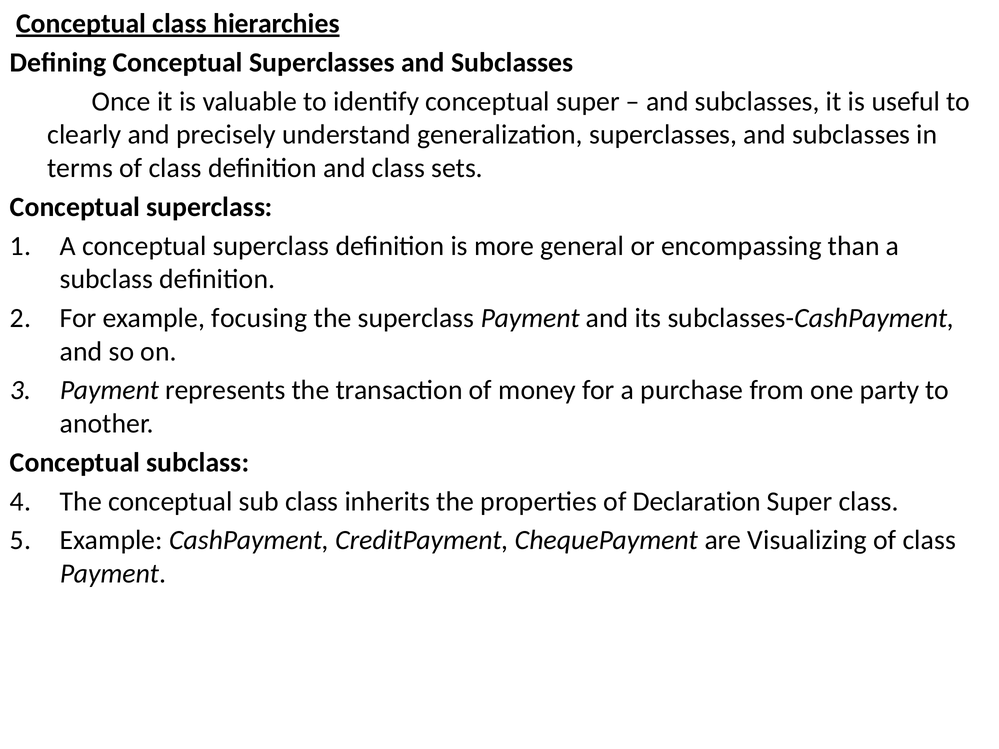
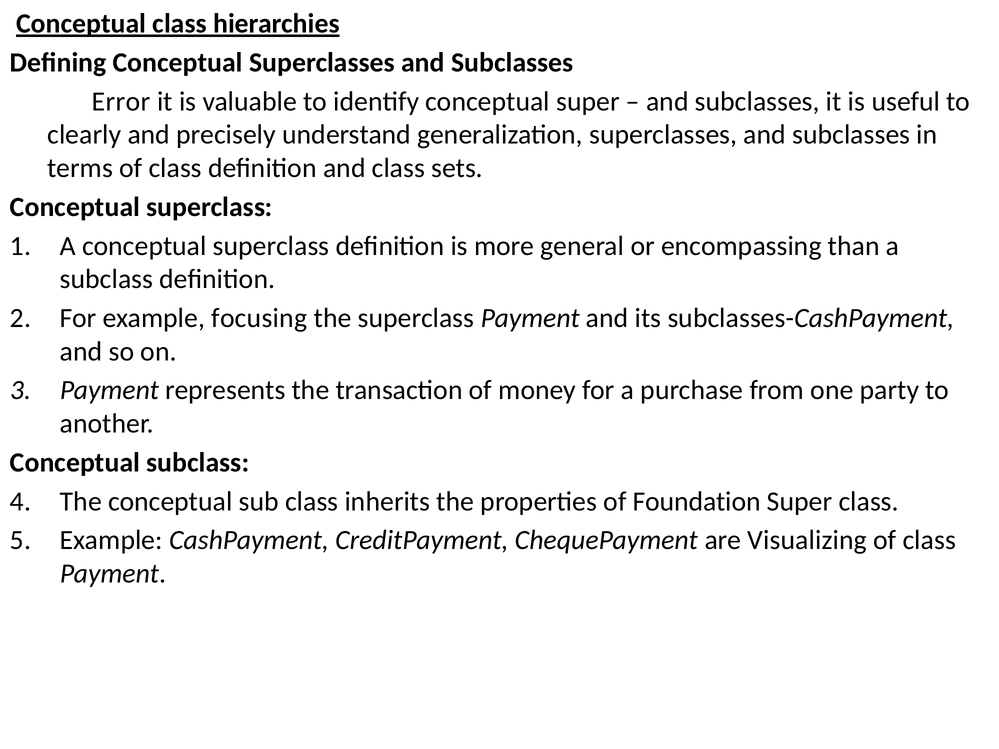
Once: Once -> Error (121, 101)
Declaration: Declaration -> Foundation (697, 502)
